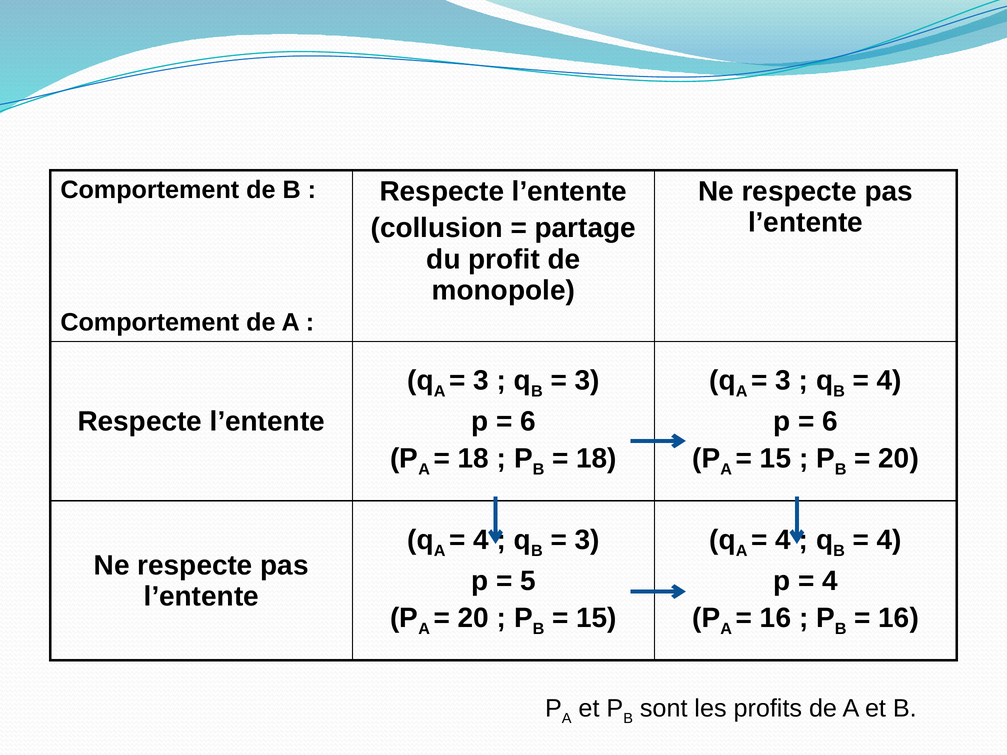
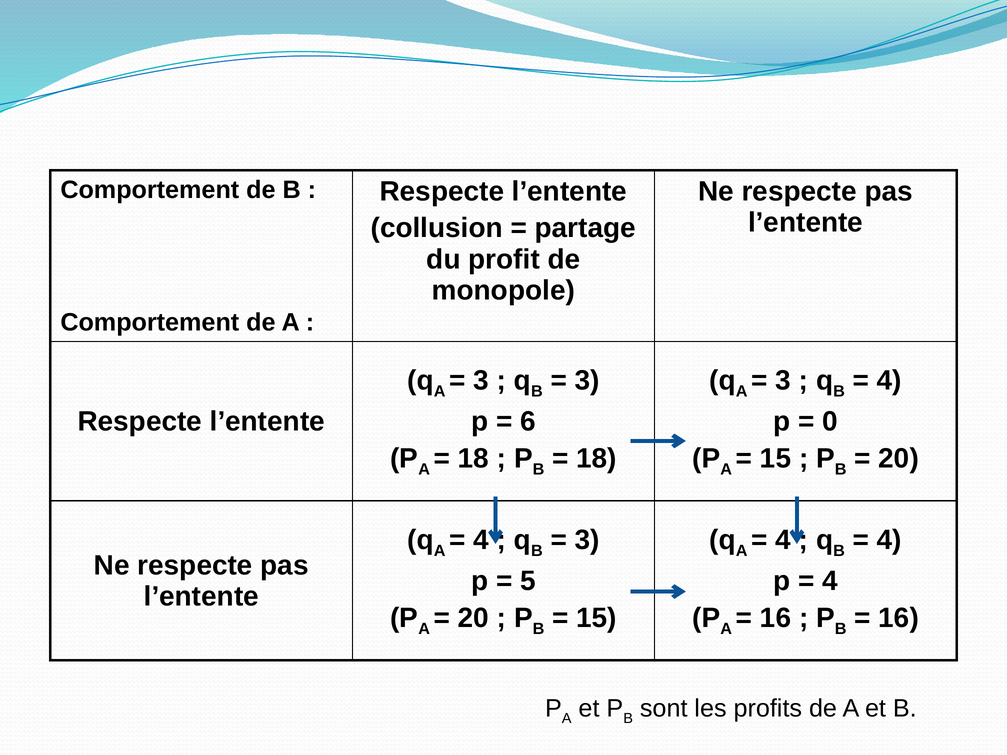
6: 6 -> 0 (830, 422)
